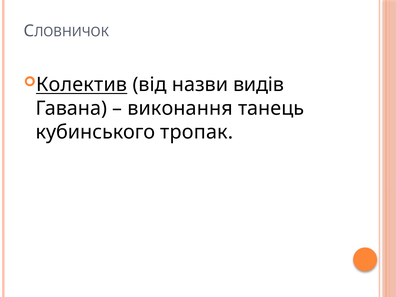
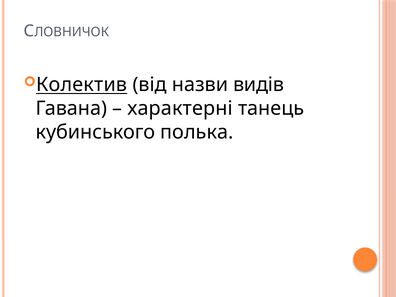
виконання: виконання -> характерні (180, 108)
тропак: тропак -> полька (197, 132)
